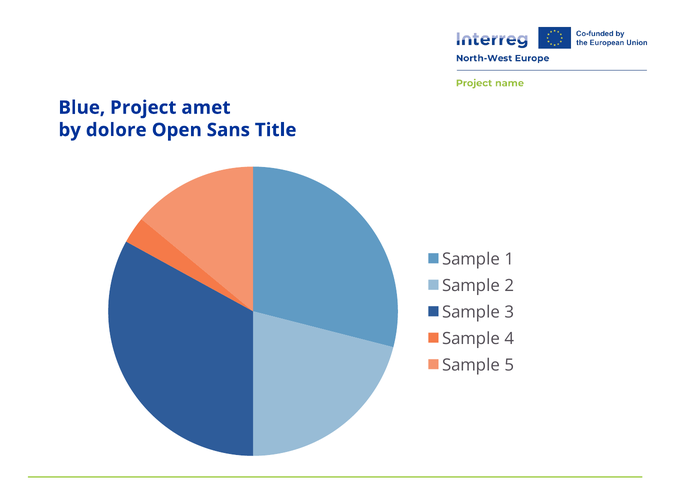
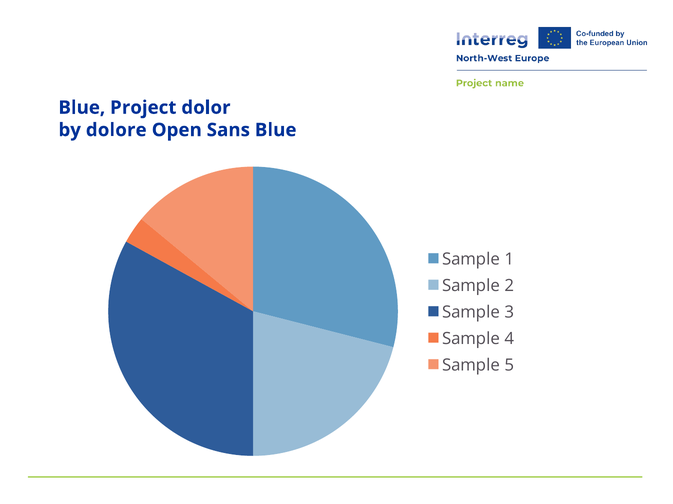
amet: amet -> dolor (206, 108)
Sans Title: Title -> Blue (276, 130)
